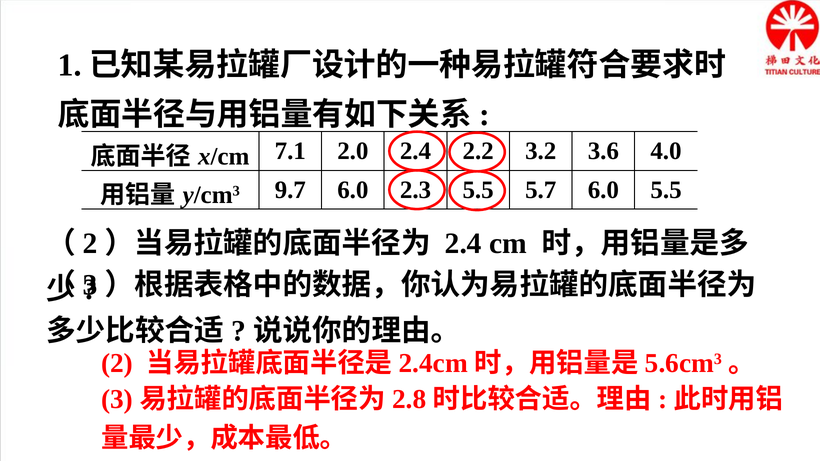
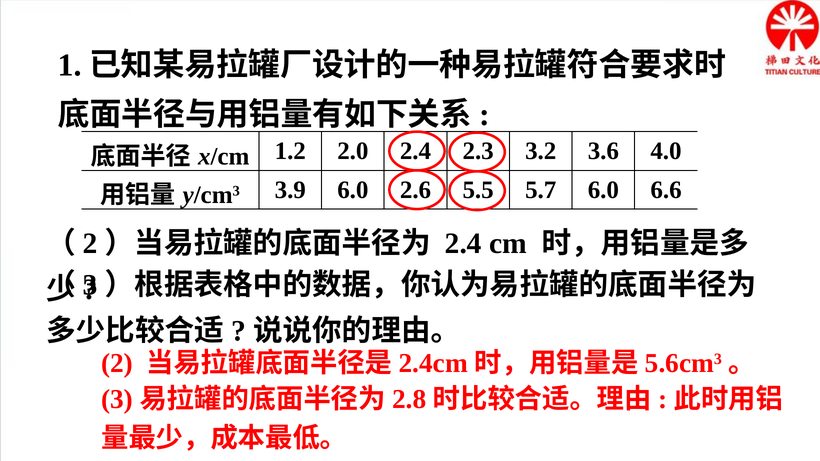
7.1: 7.1 -> 1.2 (290, 151)
2.2: 2.2 -> 2.3 (478, 151)
9.7: 9.7 -> 3.9 (290, 190)
2.3: 2.3 -> 2.6 (416, 190)
6.0 5.5: 5.5 -> 6.6 (666, 190)
